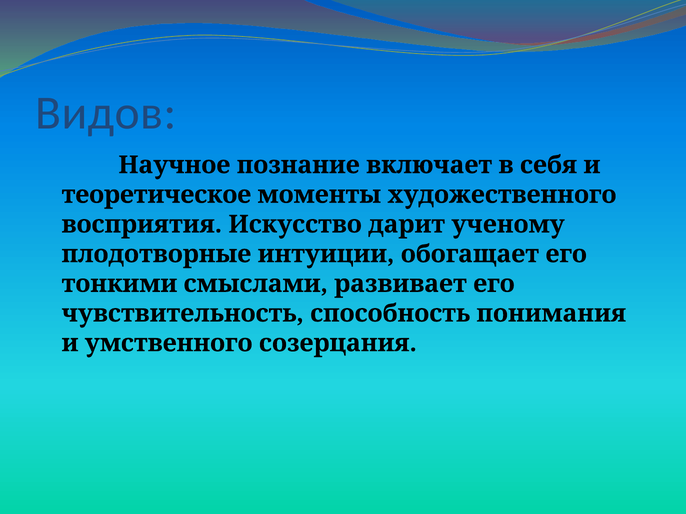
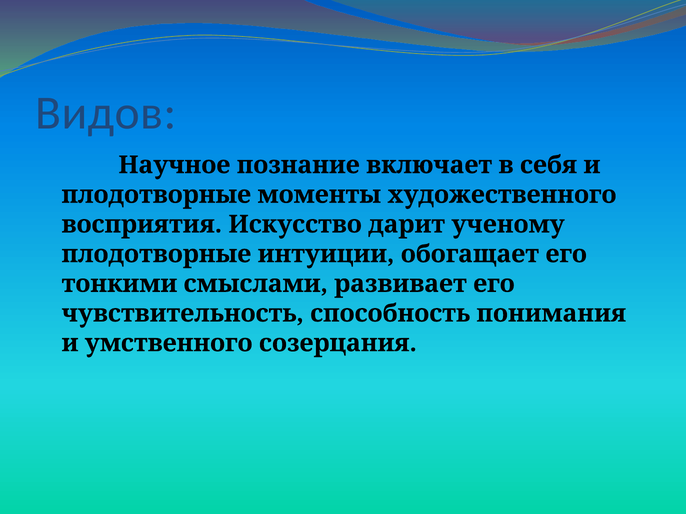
теоретическое: теоретическое -> плодотворные (156, 195)
